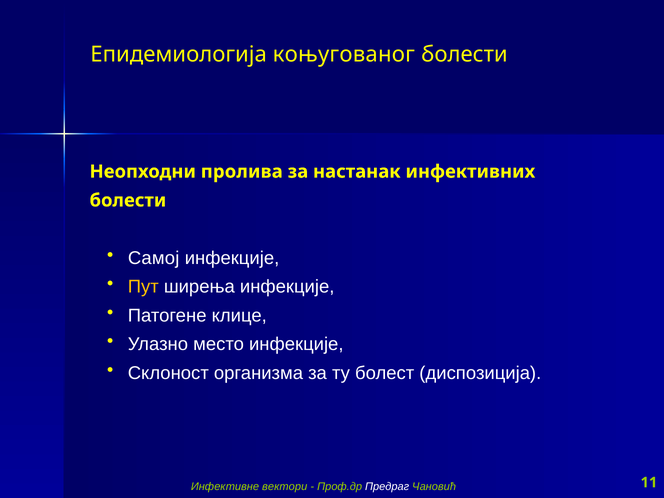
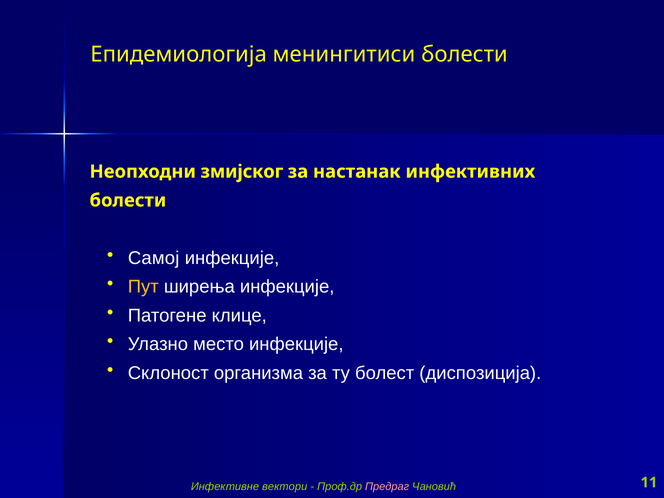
коњугованог: коњугованог -> менингитиси (344, 55)
пролива: пролива -> змијског (242, 172)
Предраг colour: white -> pink (387, 487)
